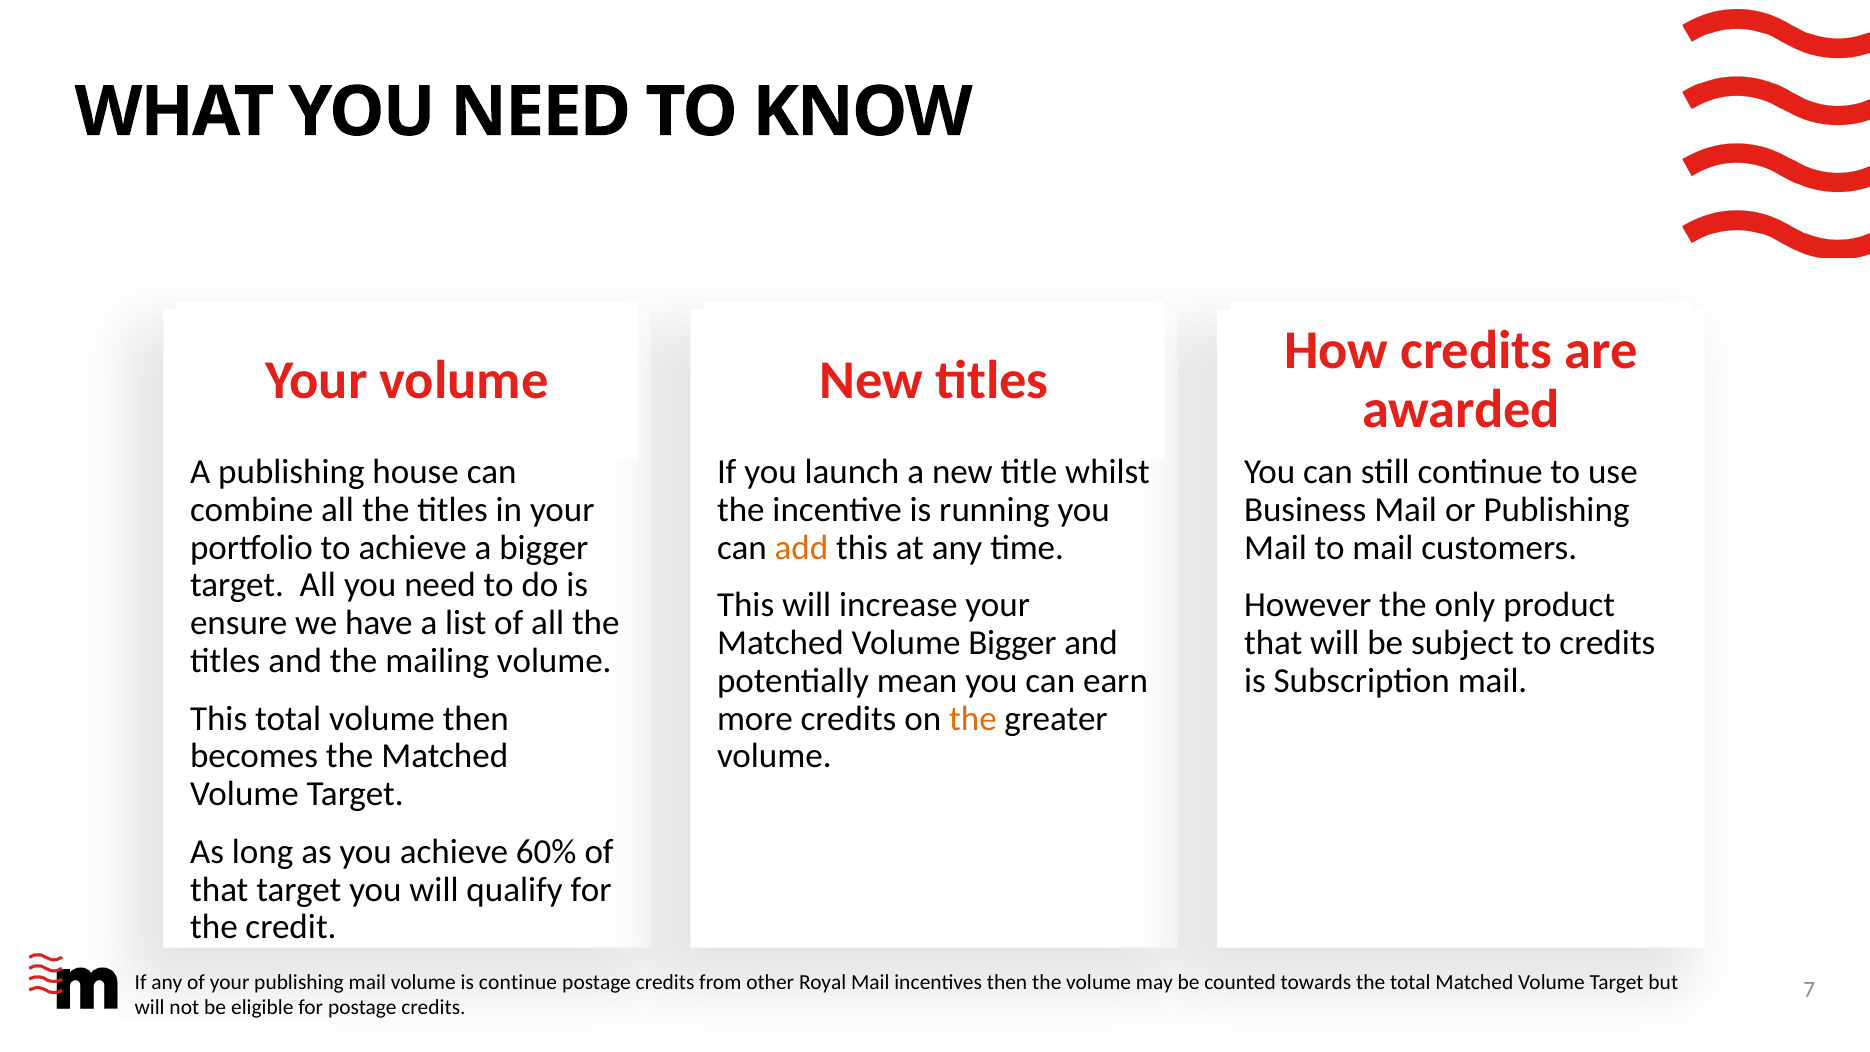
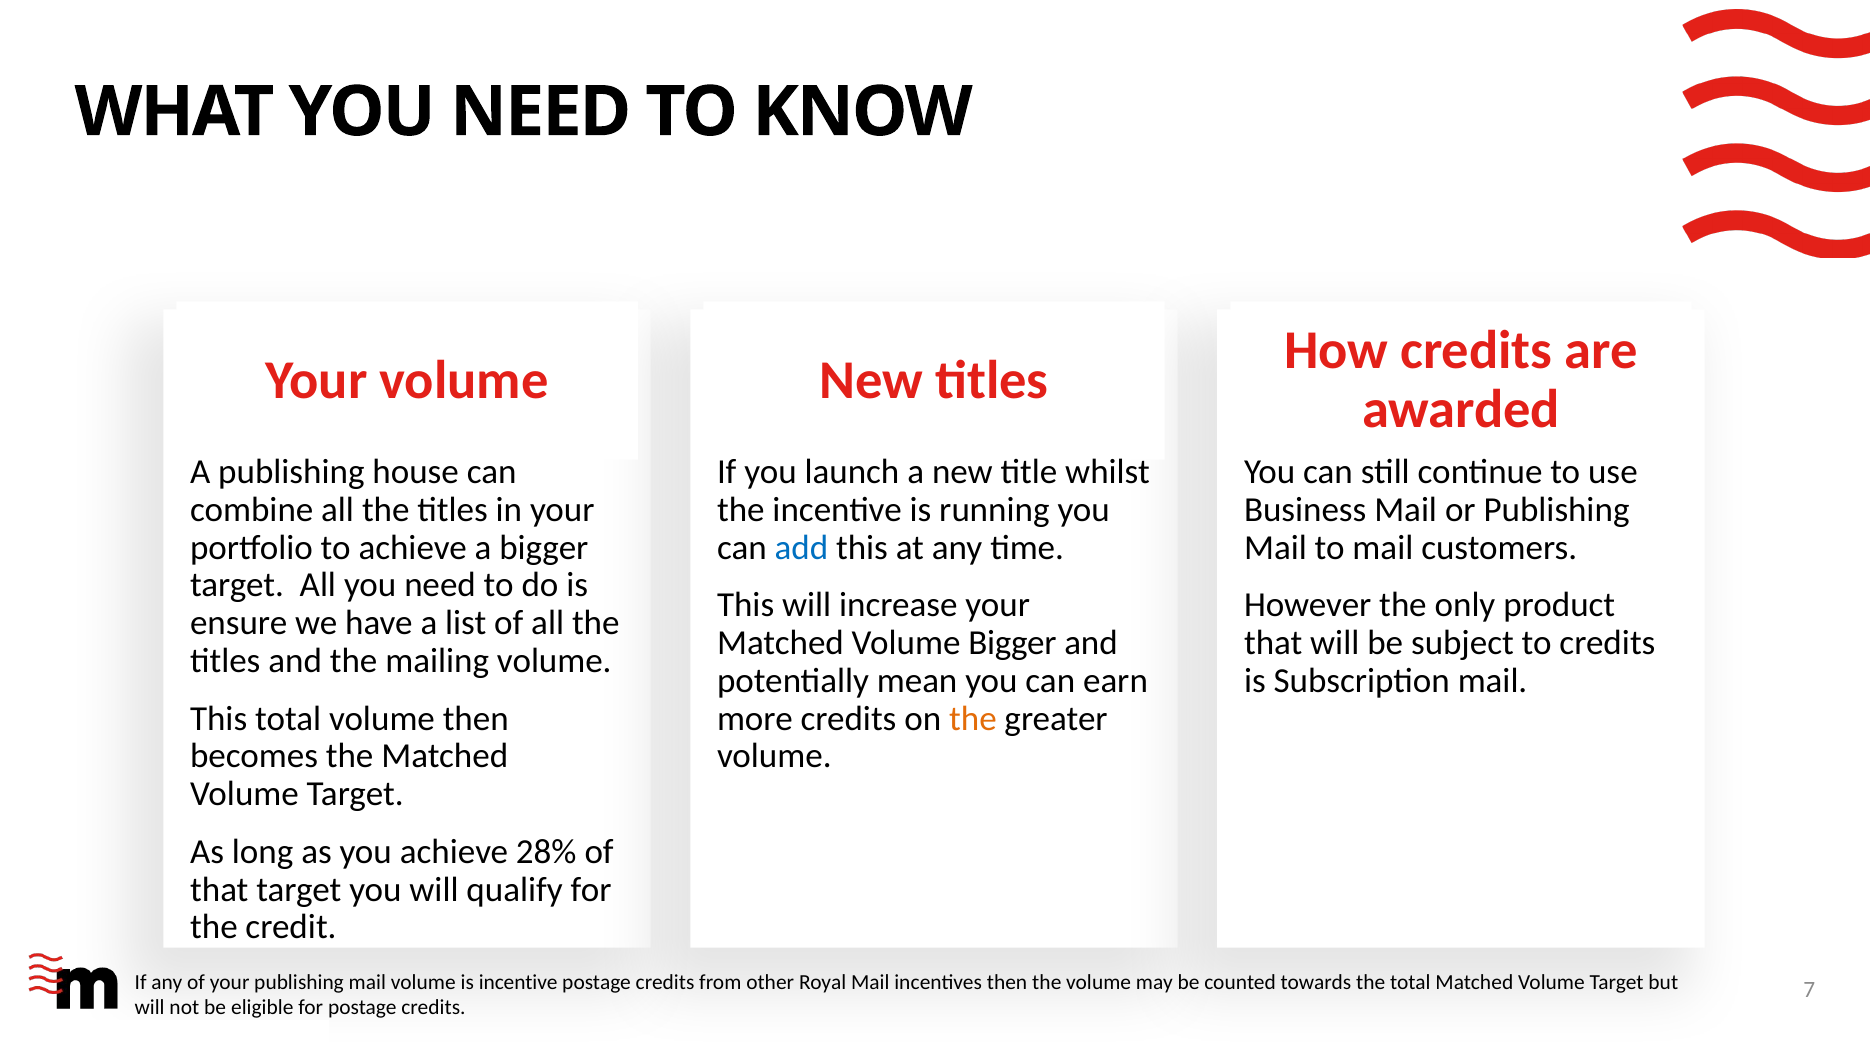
add colour: orange -> blue (801, 547)
60%: 60% -> 28% (546, 852)
is continue: continue -> incentive (518, 982)
